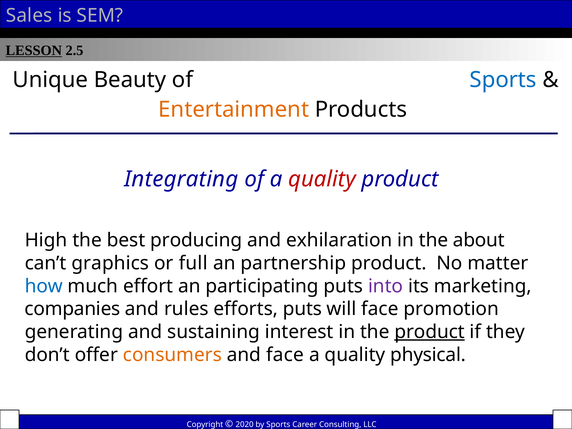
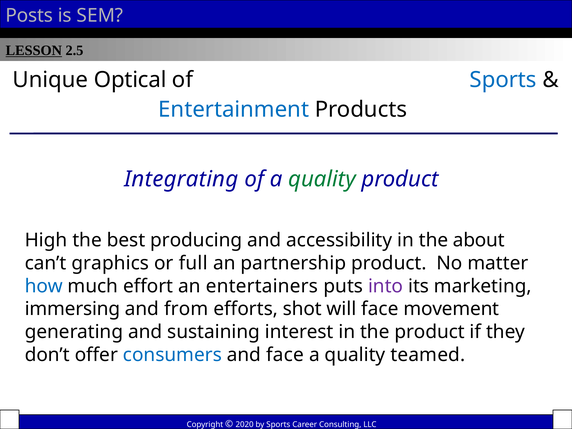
Sales: Sales -> Posts (29, 16)
Beauty: Beauty -> Optical (130, 80)
Entertainment colour: orange -> blue (234, 110)
quality colour: red -> green (322, 179)
exhilaration: exhilaration -> accessibility (339, 240)
participating: participating -> entertainers (262, 286)
companies: companies -> immersing (72, 309)
rules: rules -> from (186, 309)
efforts puts: puts -> shot (302, 309)
promotion: promotion -> movement (451, 309)
product underline: present -> none (430, 332)
consumers colour: orange -> blue (172, 355)
physical: physical -> teamed (428, 355)
